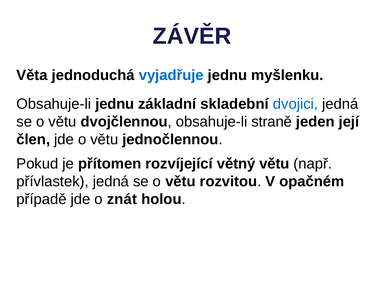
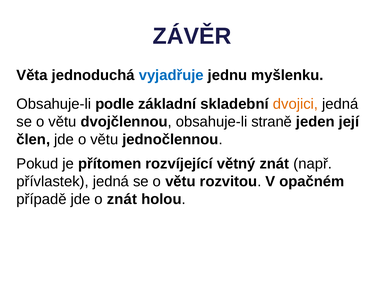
Obsahuje-li jednu: jednu -> podle (115, 104)
dvojici colour: blue -> orange (295, 104)
větný větu: větu -> znát (274, 164)
